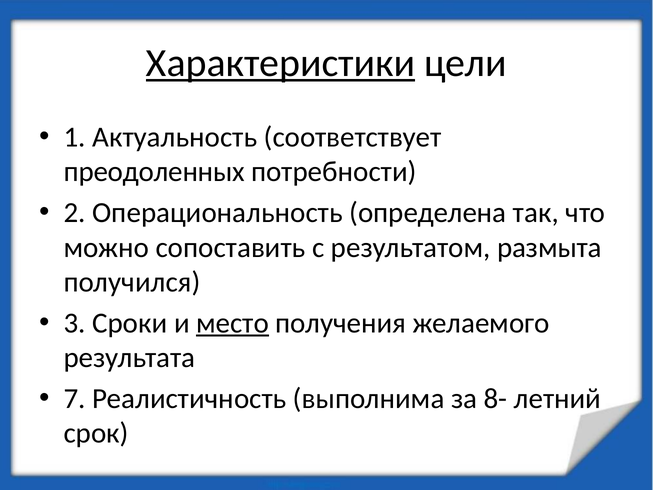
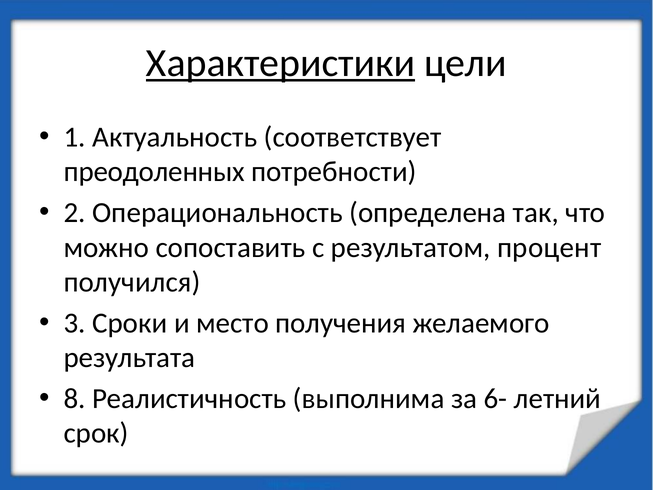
размыта: размыта -> процент (549, 247)
место underline: present -> none (233, 323)
7: 7 -> 8 (75, 398)
8-: 8- -> 6- (496, 398)
